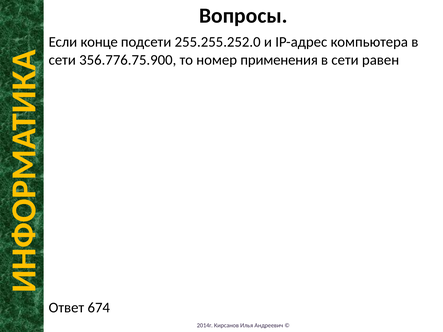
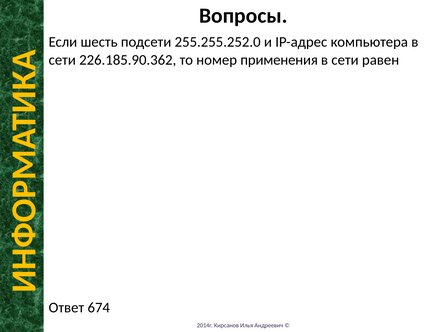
конце: конце -> шесть (99, 42)
356.776.75.900: 356.776.75.900 -> 226.185.90.362 (128, 60)
